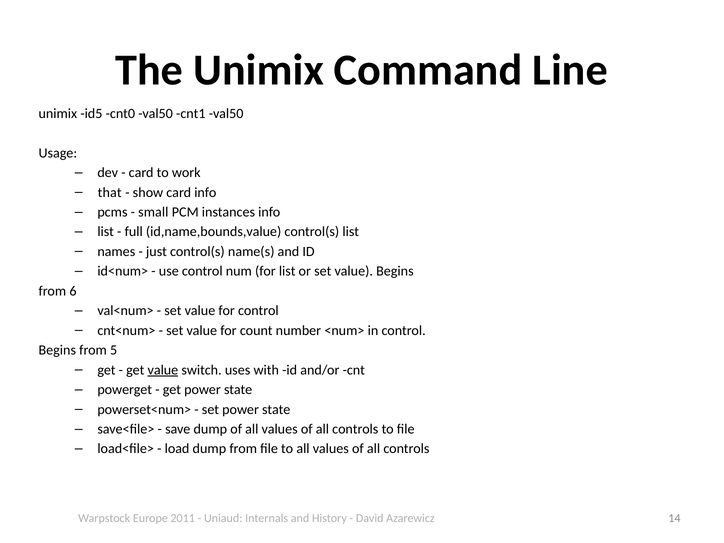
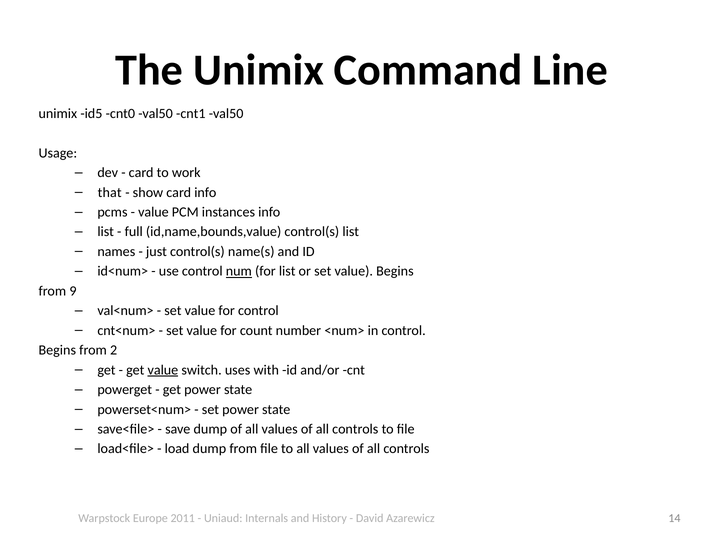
small: small -> value (153, 212)
num underline: none -> present (239, 271)
6: 6 -> 9 (73, 291)
5: 5 -> 2 (114, 350)
